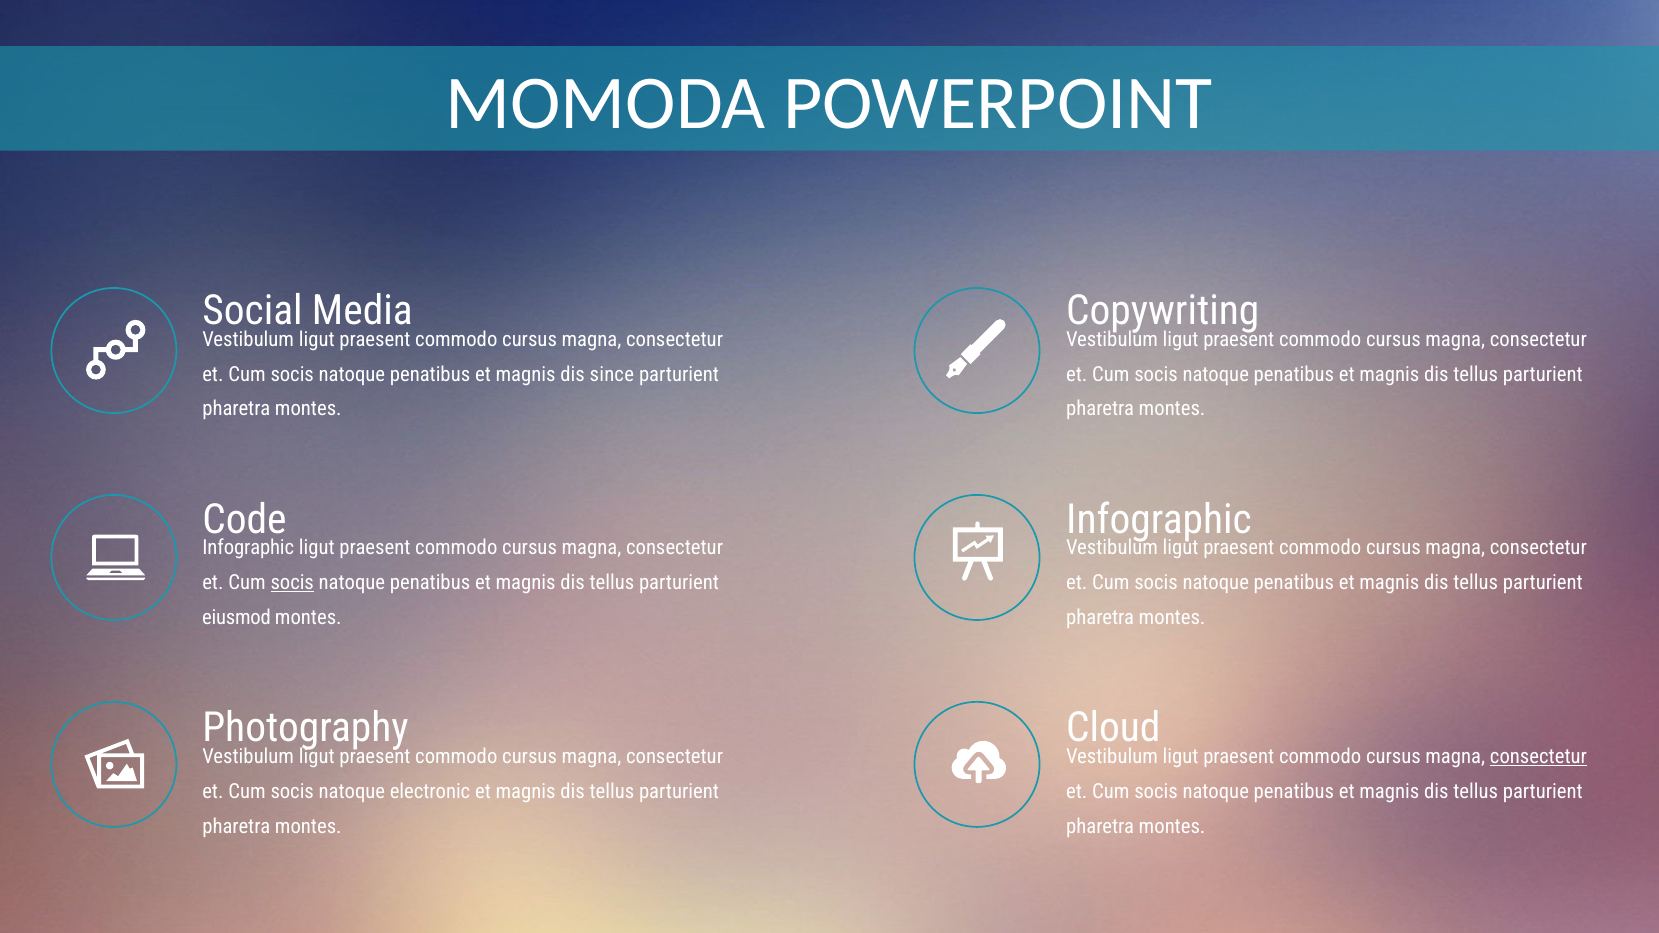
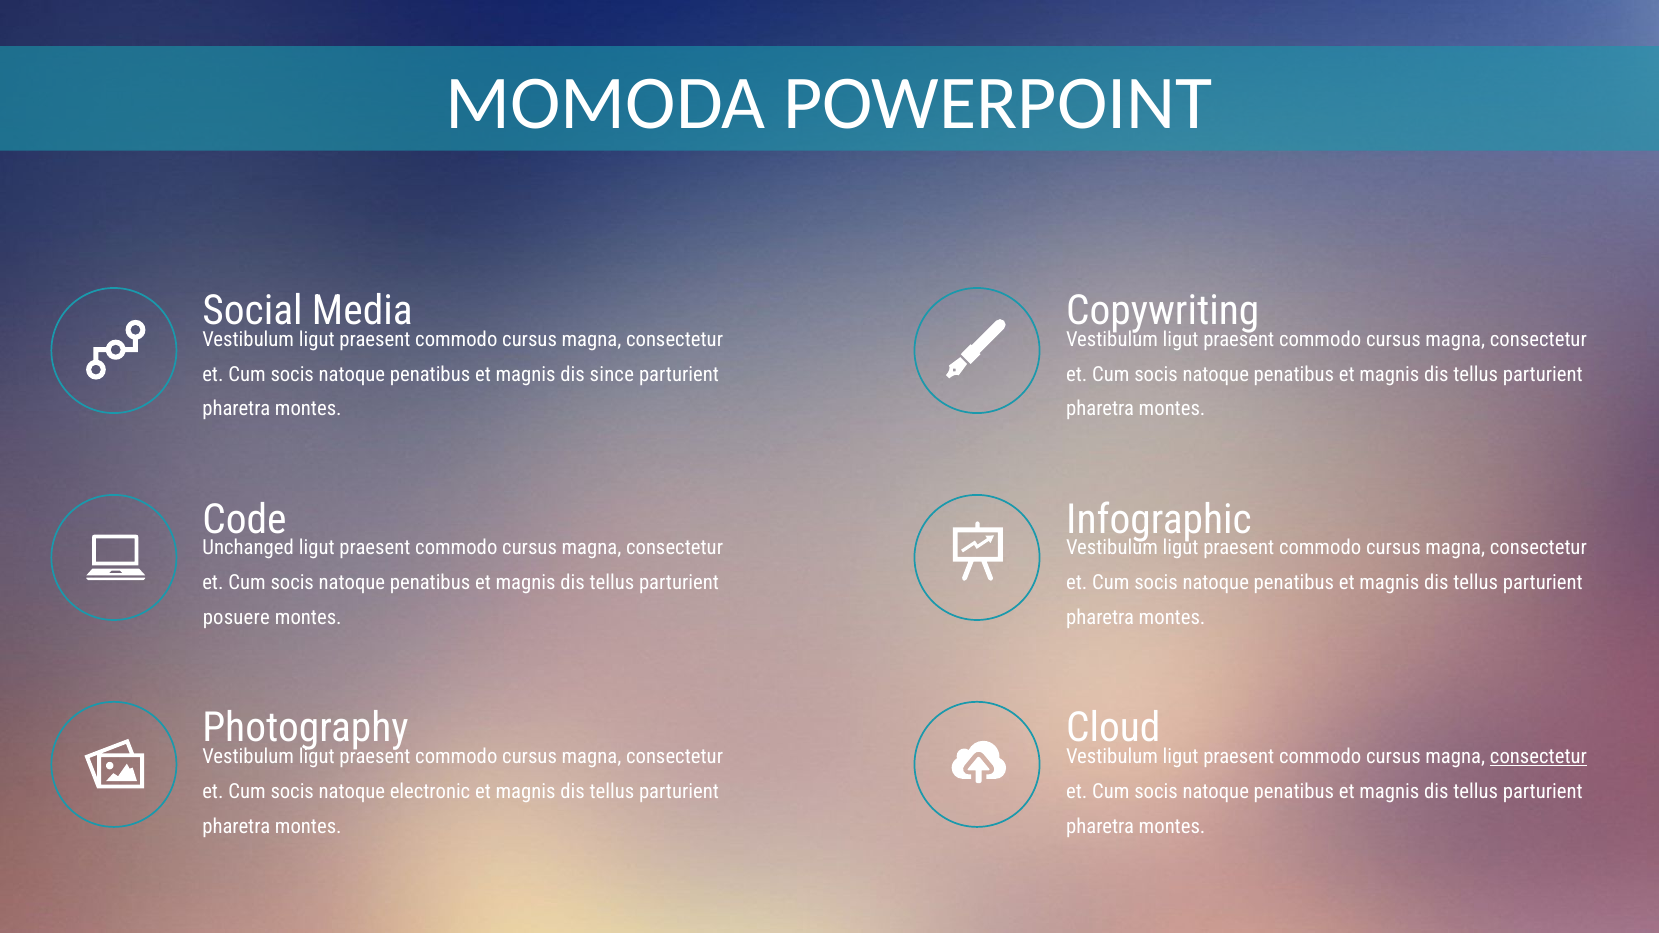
Infographic: Infographic -> Unchanged (248, 548)
socis underline: present -> none (292, 583)
eiusmod: eiusmod -> posuere (236, 618)
